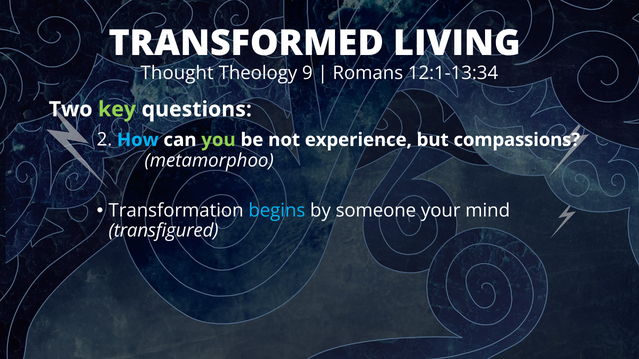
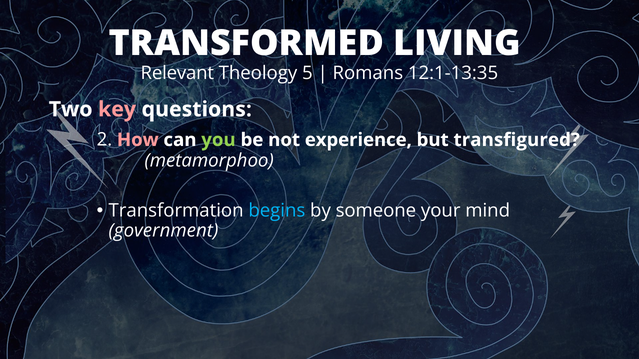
Thought: Thought -> Relevant (177, 73)
9: 9 -> 5 (307, 73)
12:1-13:34: 12:1-13:34 -> 12:1-13:35 (453, 73)
key colour: light green -> pink (117, 109)
How colour: light blue -> pink (138, 140)
compassions: compassions -> transfigured (517, 140)
transfigured: transfigured -> government (163, 231)
